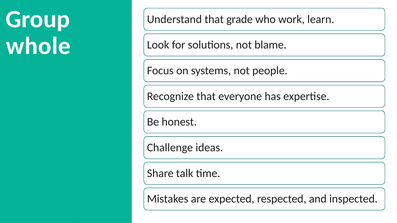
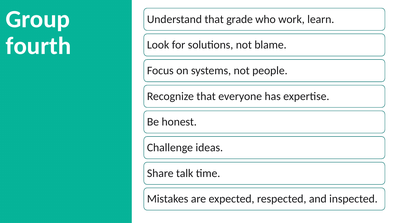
whole: whole -> fourth (38, 46)
